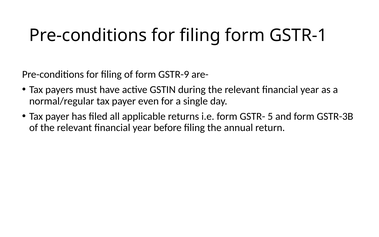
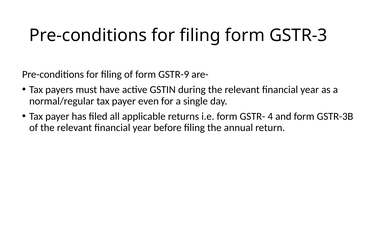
GSTR-1: GSTR-1 -> GSTR-3 (298, 35)
5: 5 -> 4 (270, 116)
